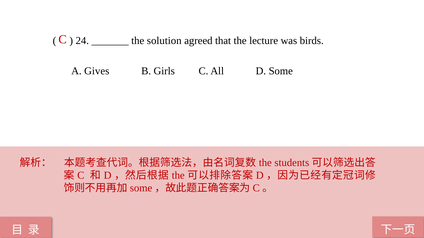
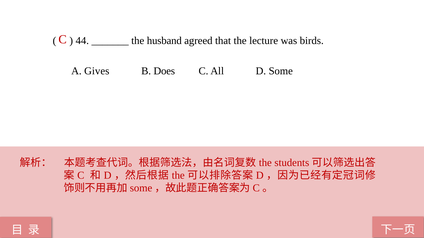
24: 24 -> 44 (82, 41)
solution: solution -> husband (164, 41)
Girls: Girls -> Does (164, 71)
